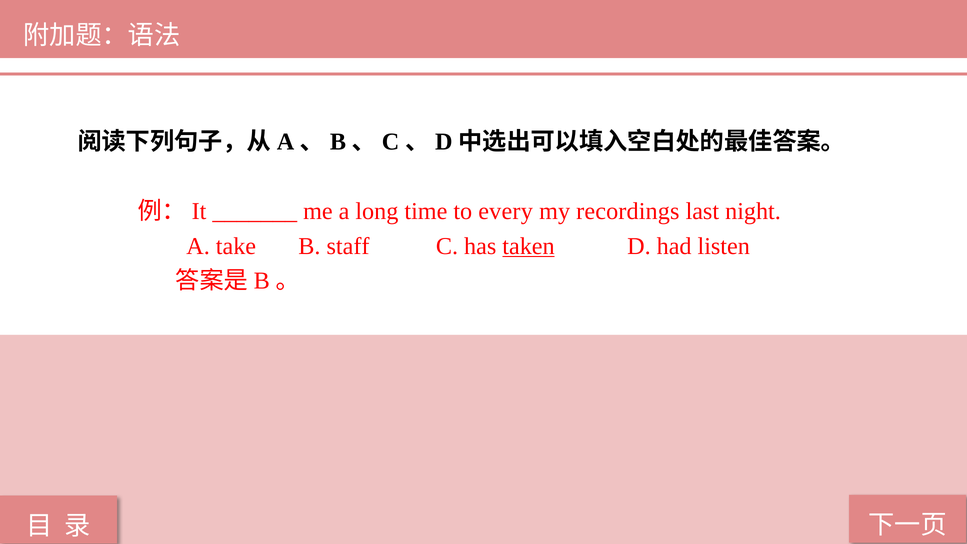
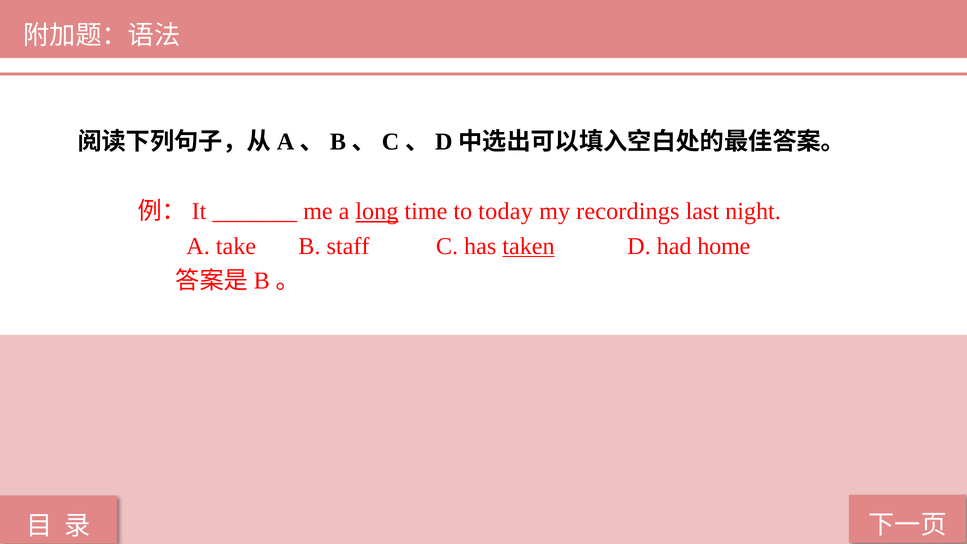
long underline: none -> present (377, 211)
every: every -> today (506, 211)
listen: listen -> home (724, 246)
